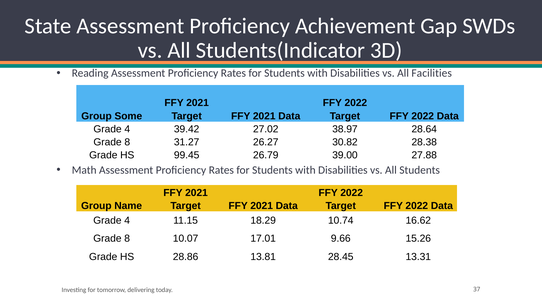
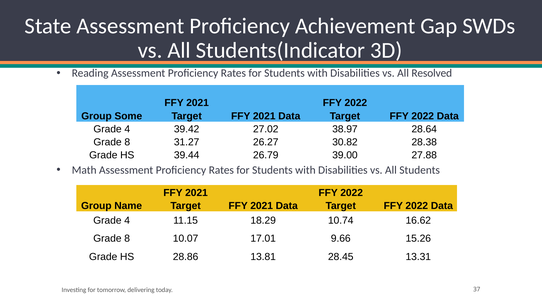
Facilities: Facilities -> Resolved (432, 73)
99.45: 99.45 -> 39.44 (187, 155)
